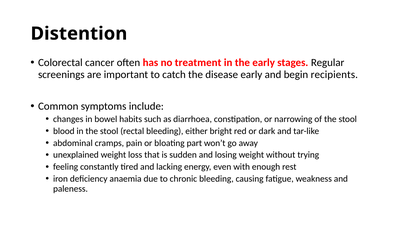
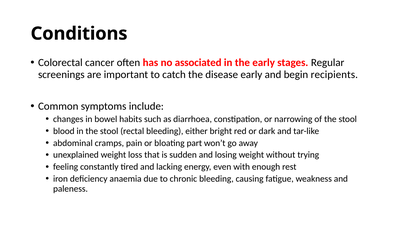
Distention: Distention -> Conditions (79, 34)
treatment: treatment -> associated (198, 63)
